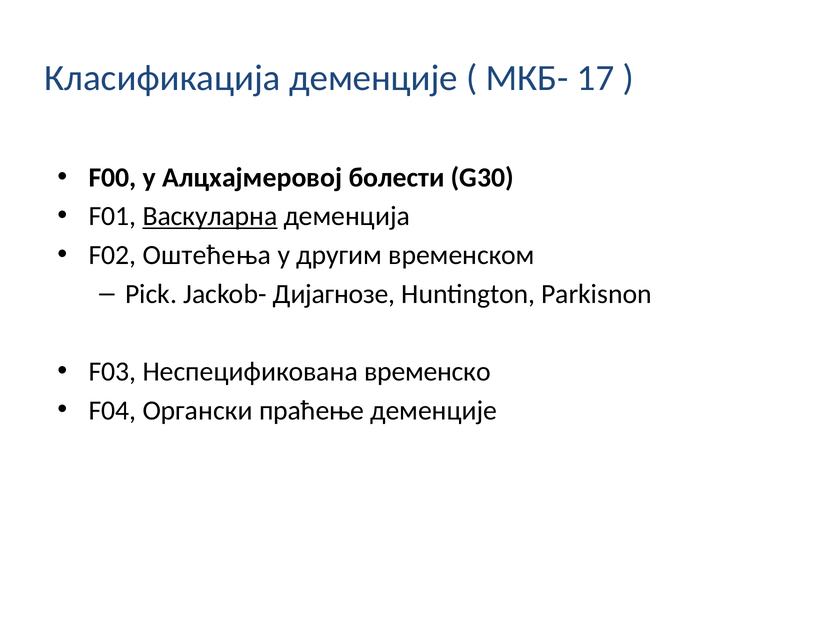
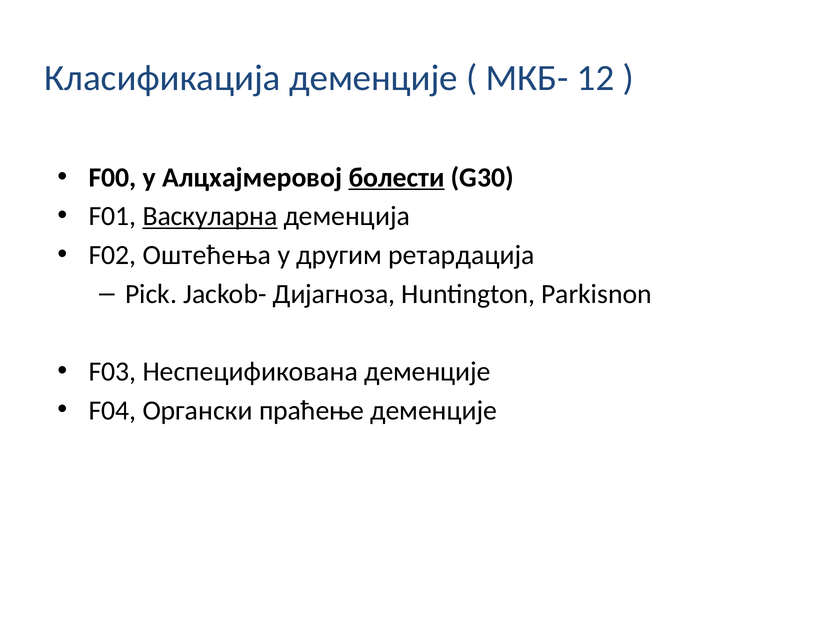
17: 17 -> 12 (596, 78)
болести underline: none -> present (397, 178)
временском: временском -> ретардација (462, 255)
Дијагнозе: Дијагнозе -> Дијагноза (334, 294)
Неспецификована временско: временско -> деменције (427, 372)
